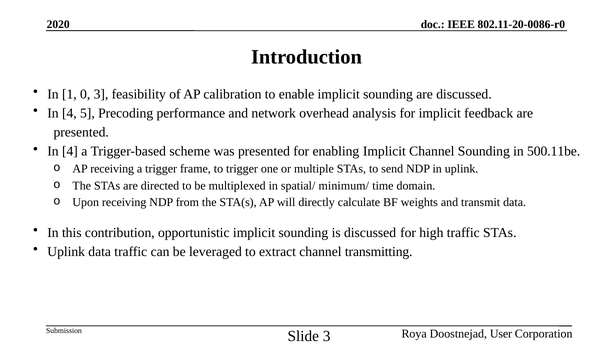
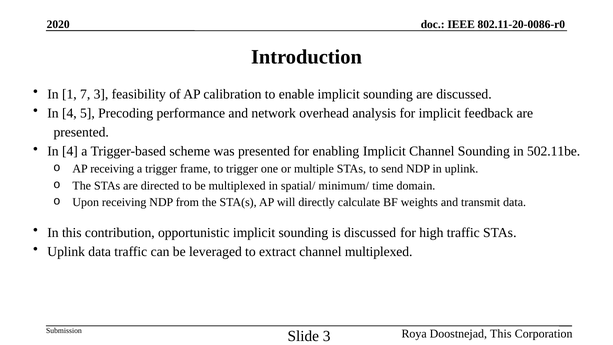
0: 0 -> 7 (85, 94)
500.11be: 500.11be -> 502.11be (554, 151)
channel transmitting: transmitting -> multiplexed (379, 251)
Doostnejad User: User -> This (501, 334)
